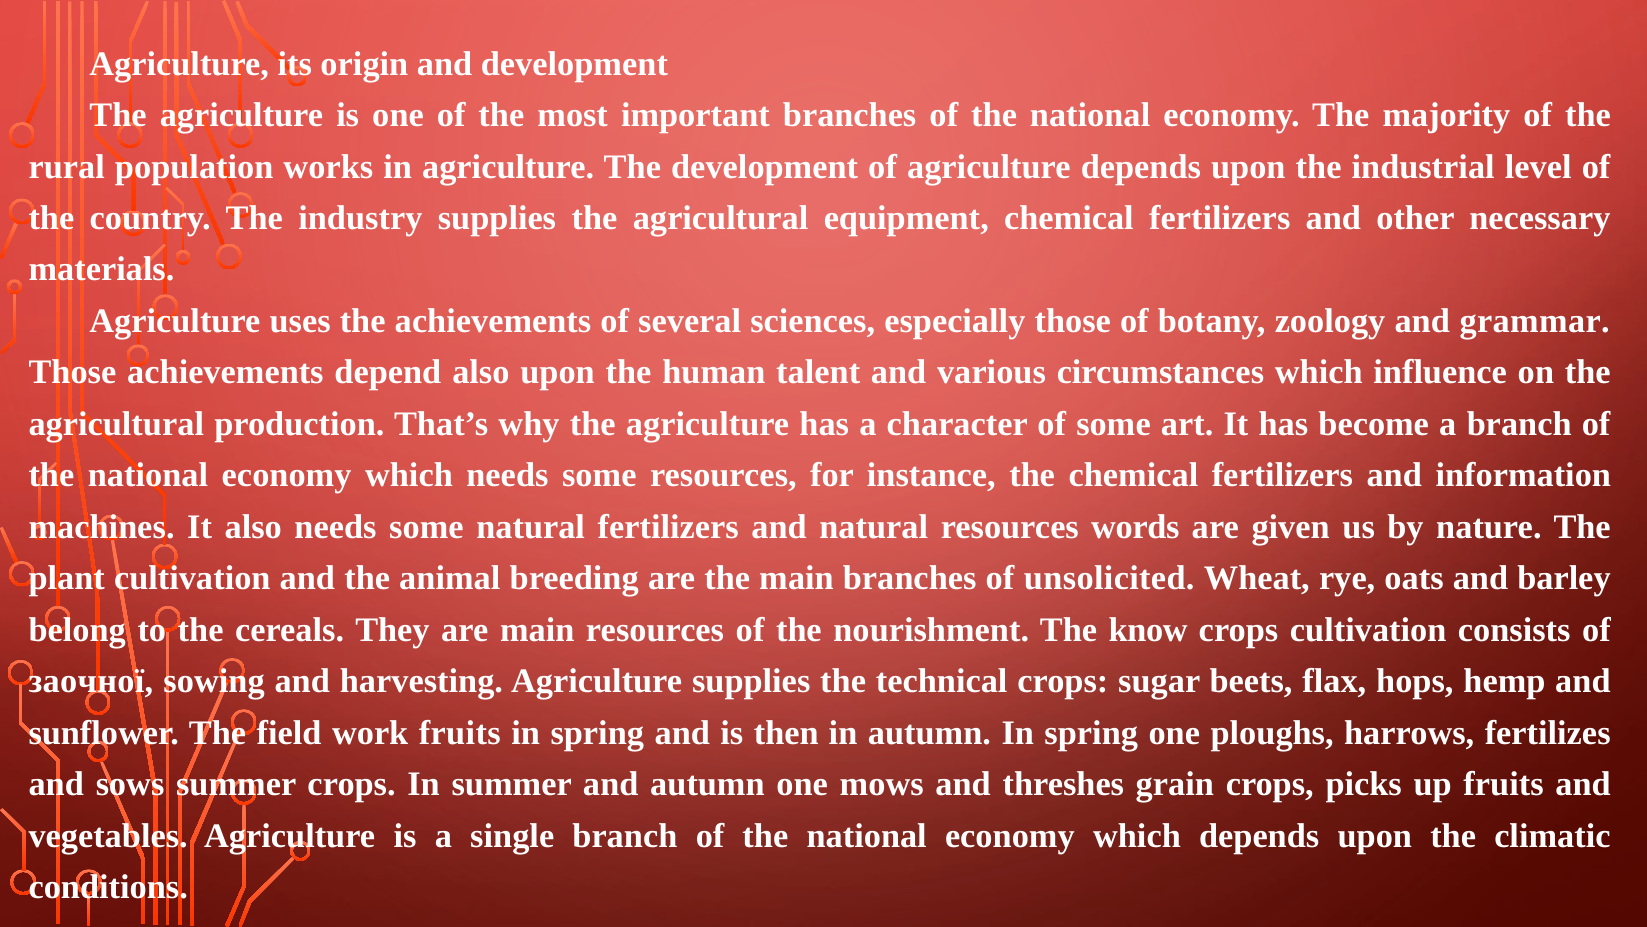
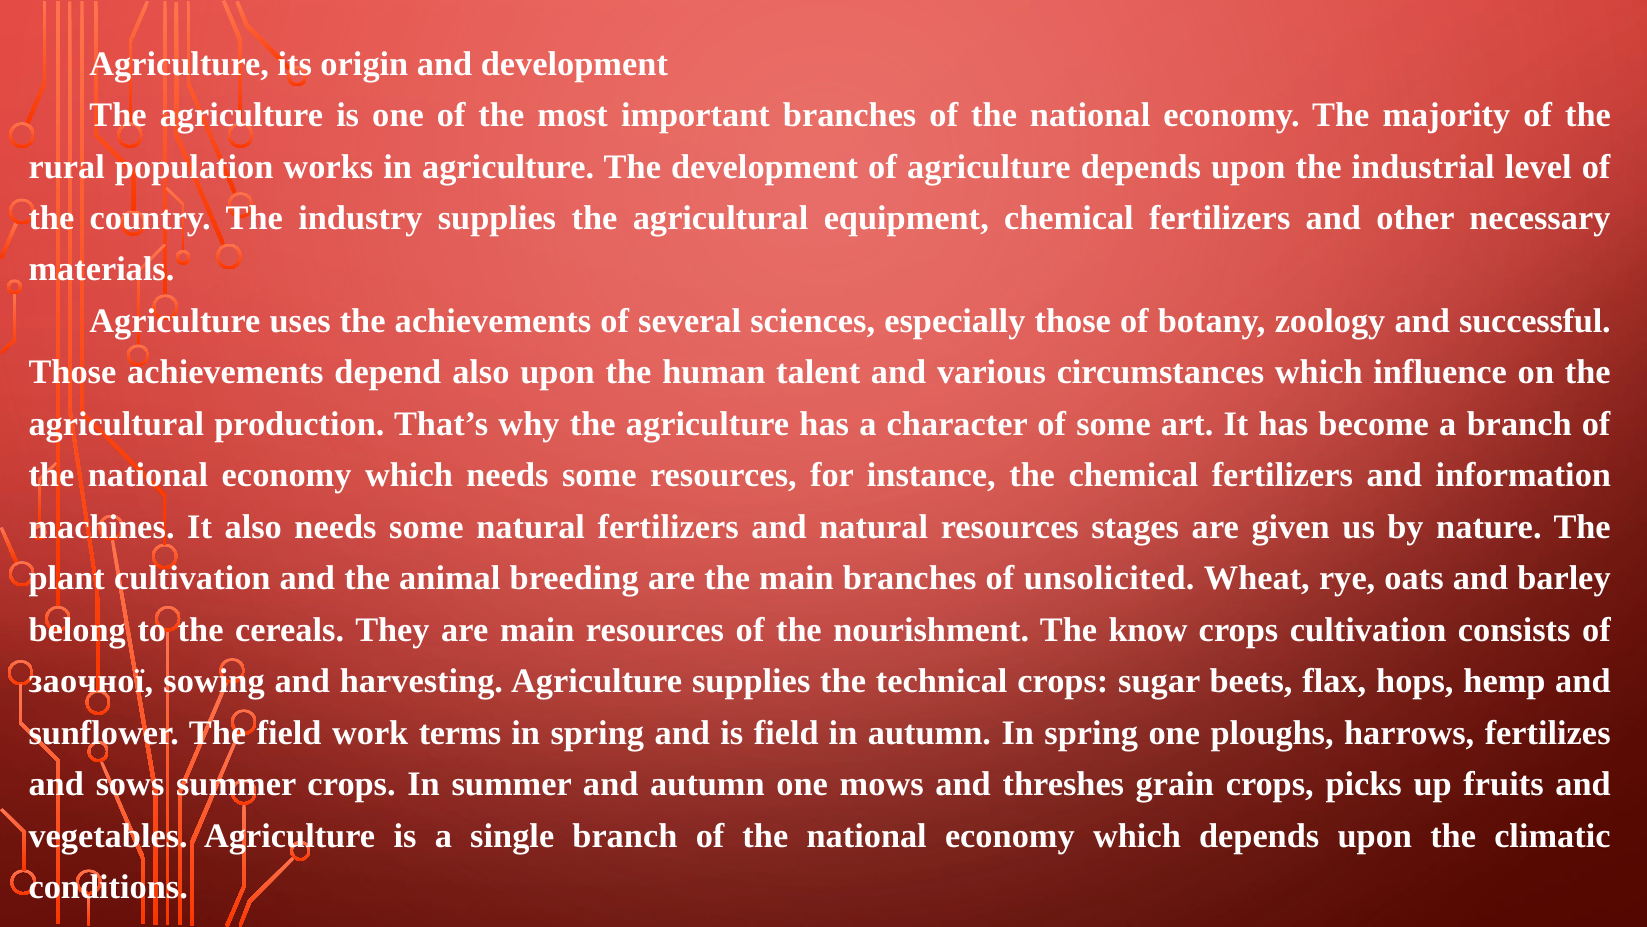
grammar: grammar -> successful (1535, 321)
words: words -> stages (1135, 527)
work fruits: fruits -> terms (460, 733)
is then: then -> field (786, 733)
